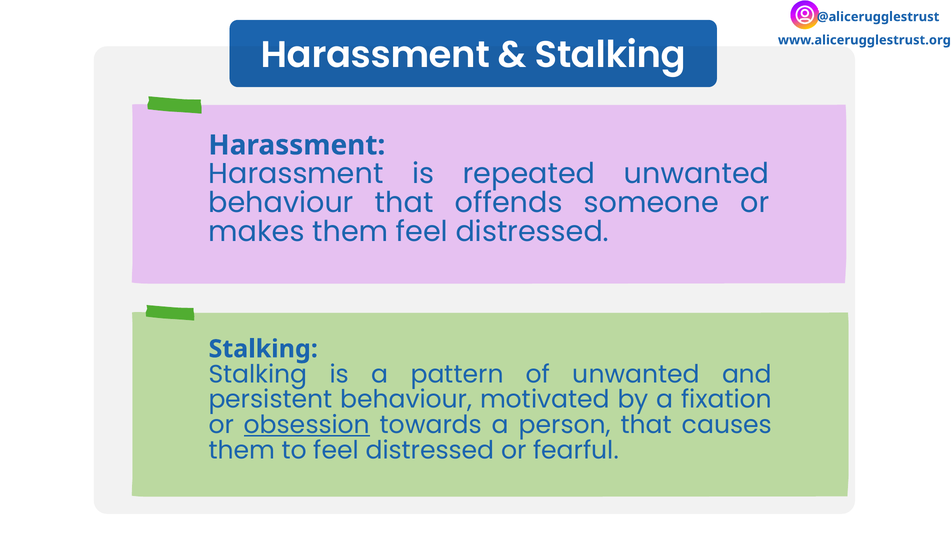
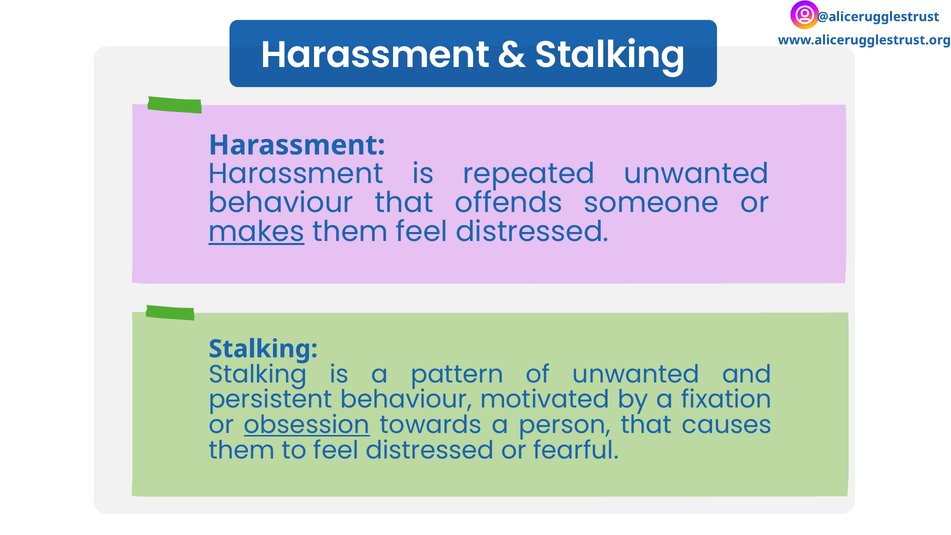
makes underline: none -> present (256, 232)
